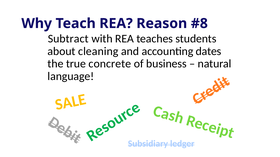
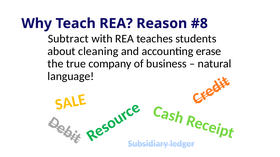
dates: dates -> erase (209, 51)
concrete: concrete -> company (110, 64)
